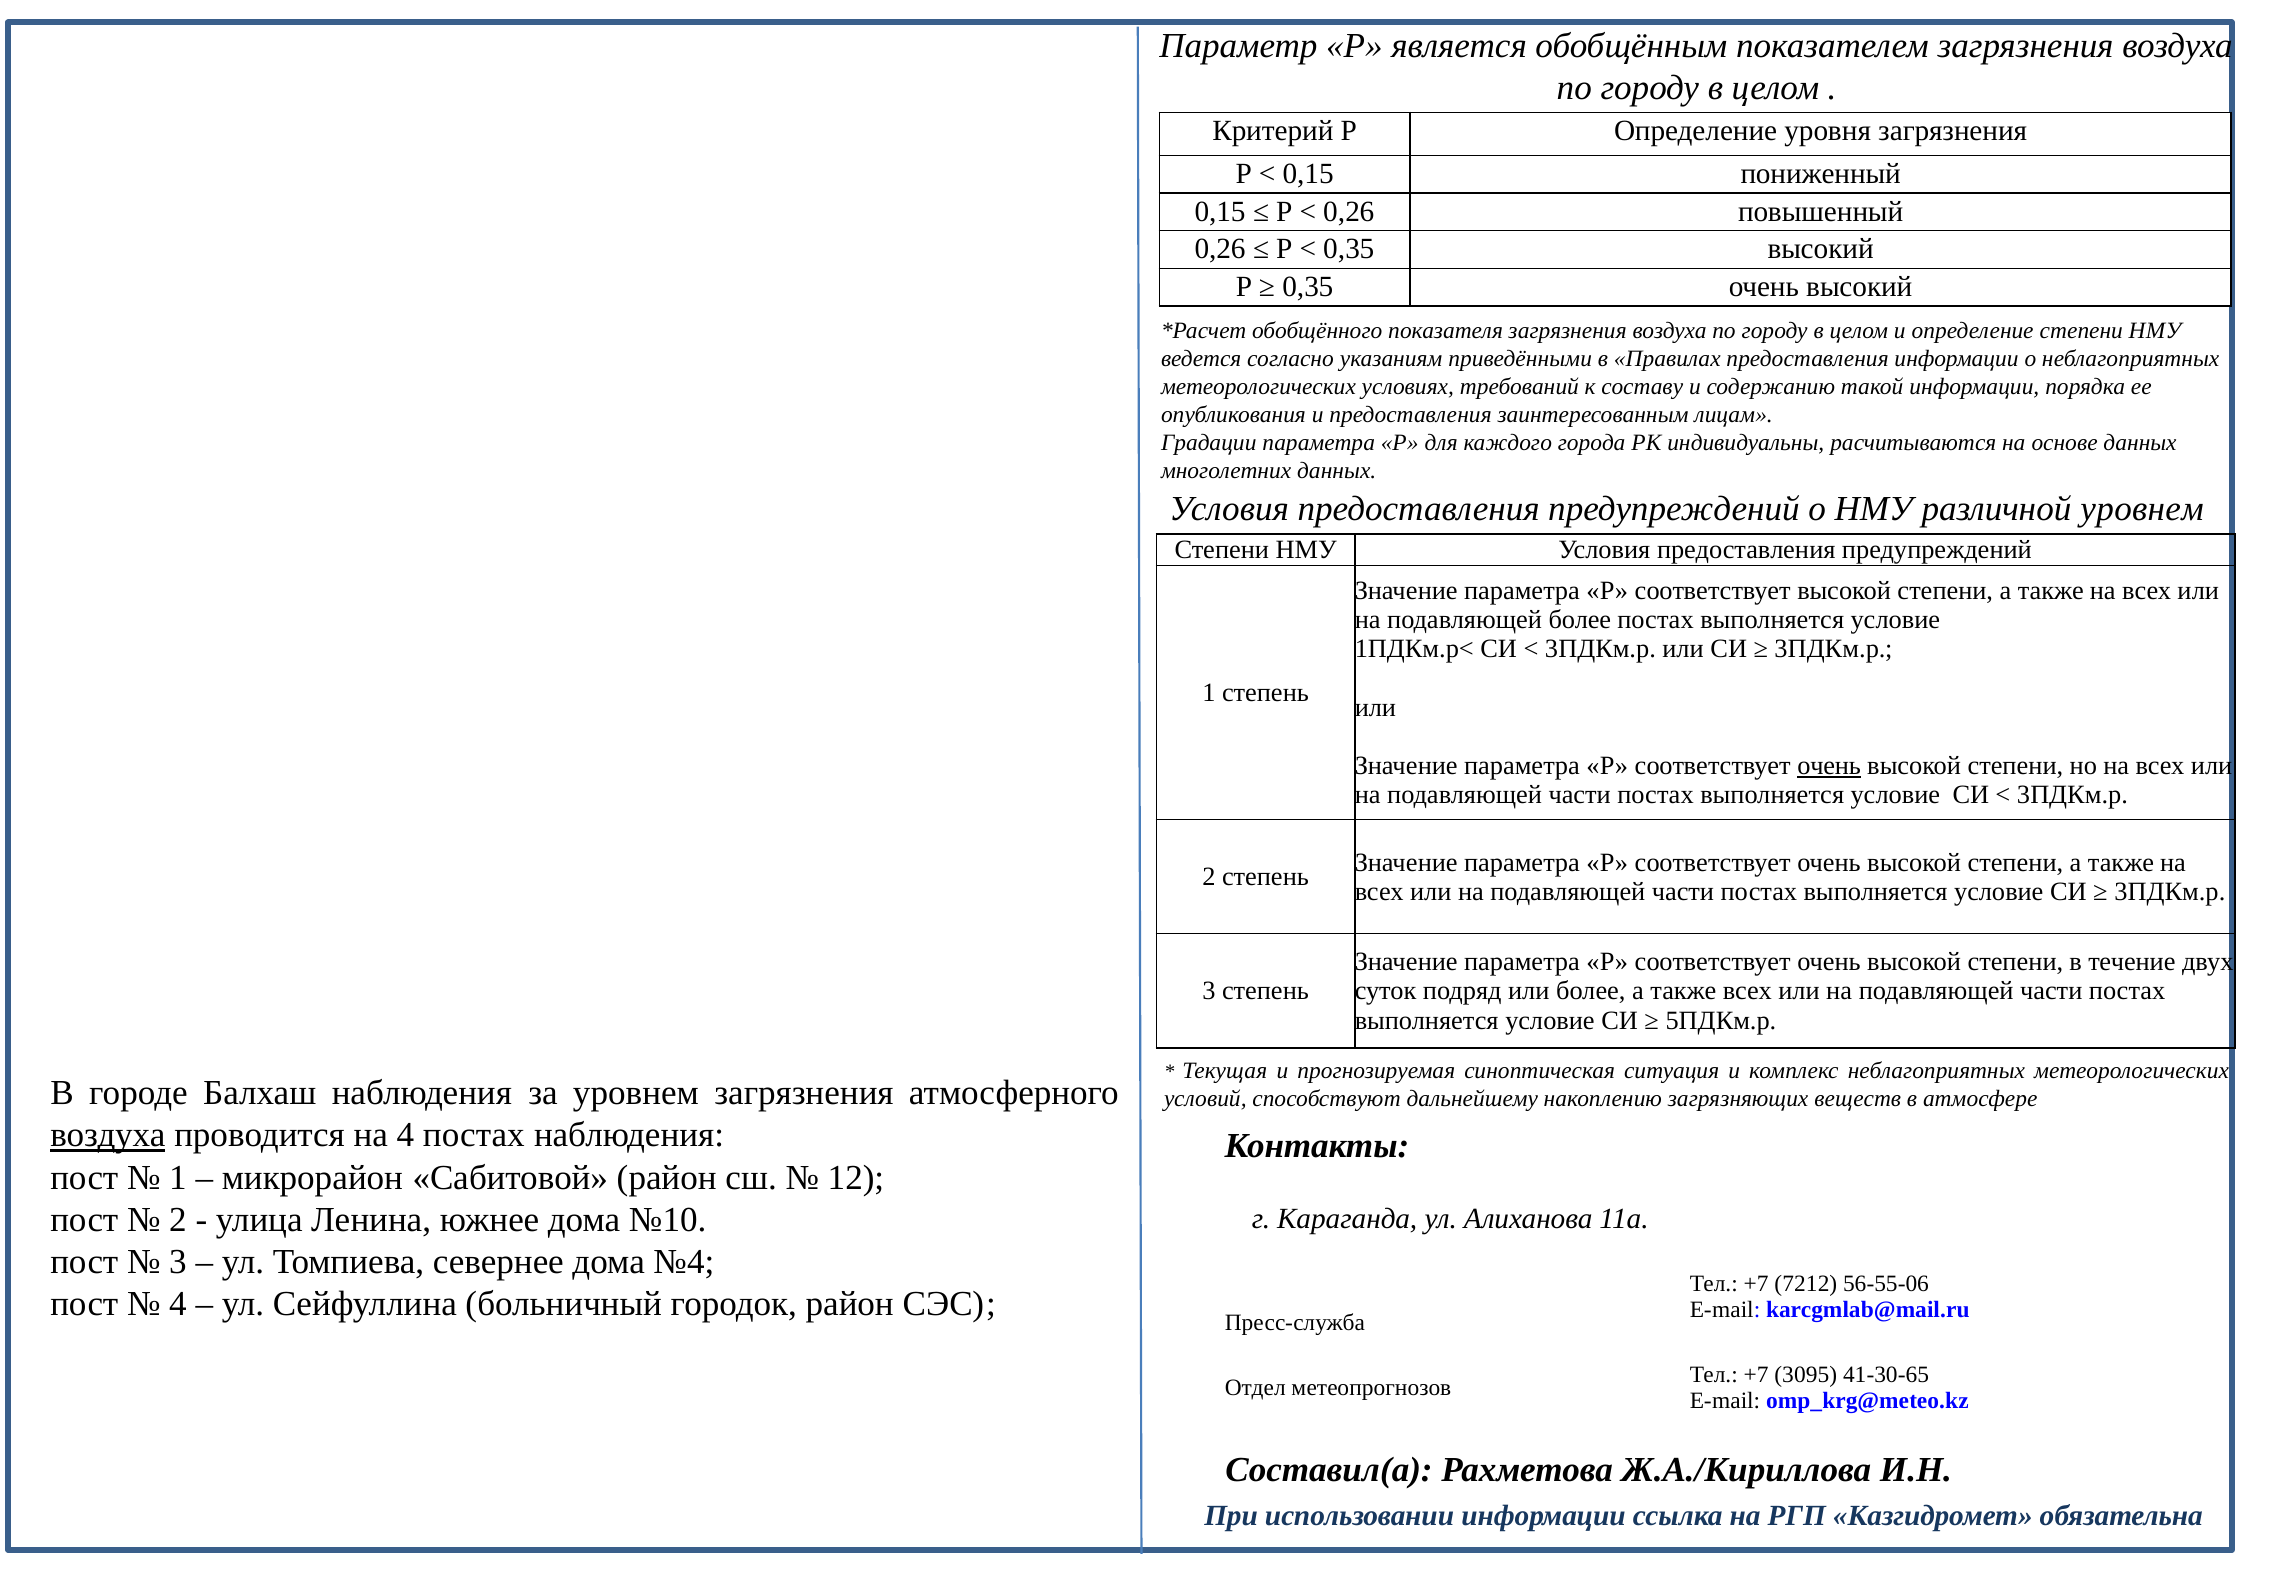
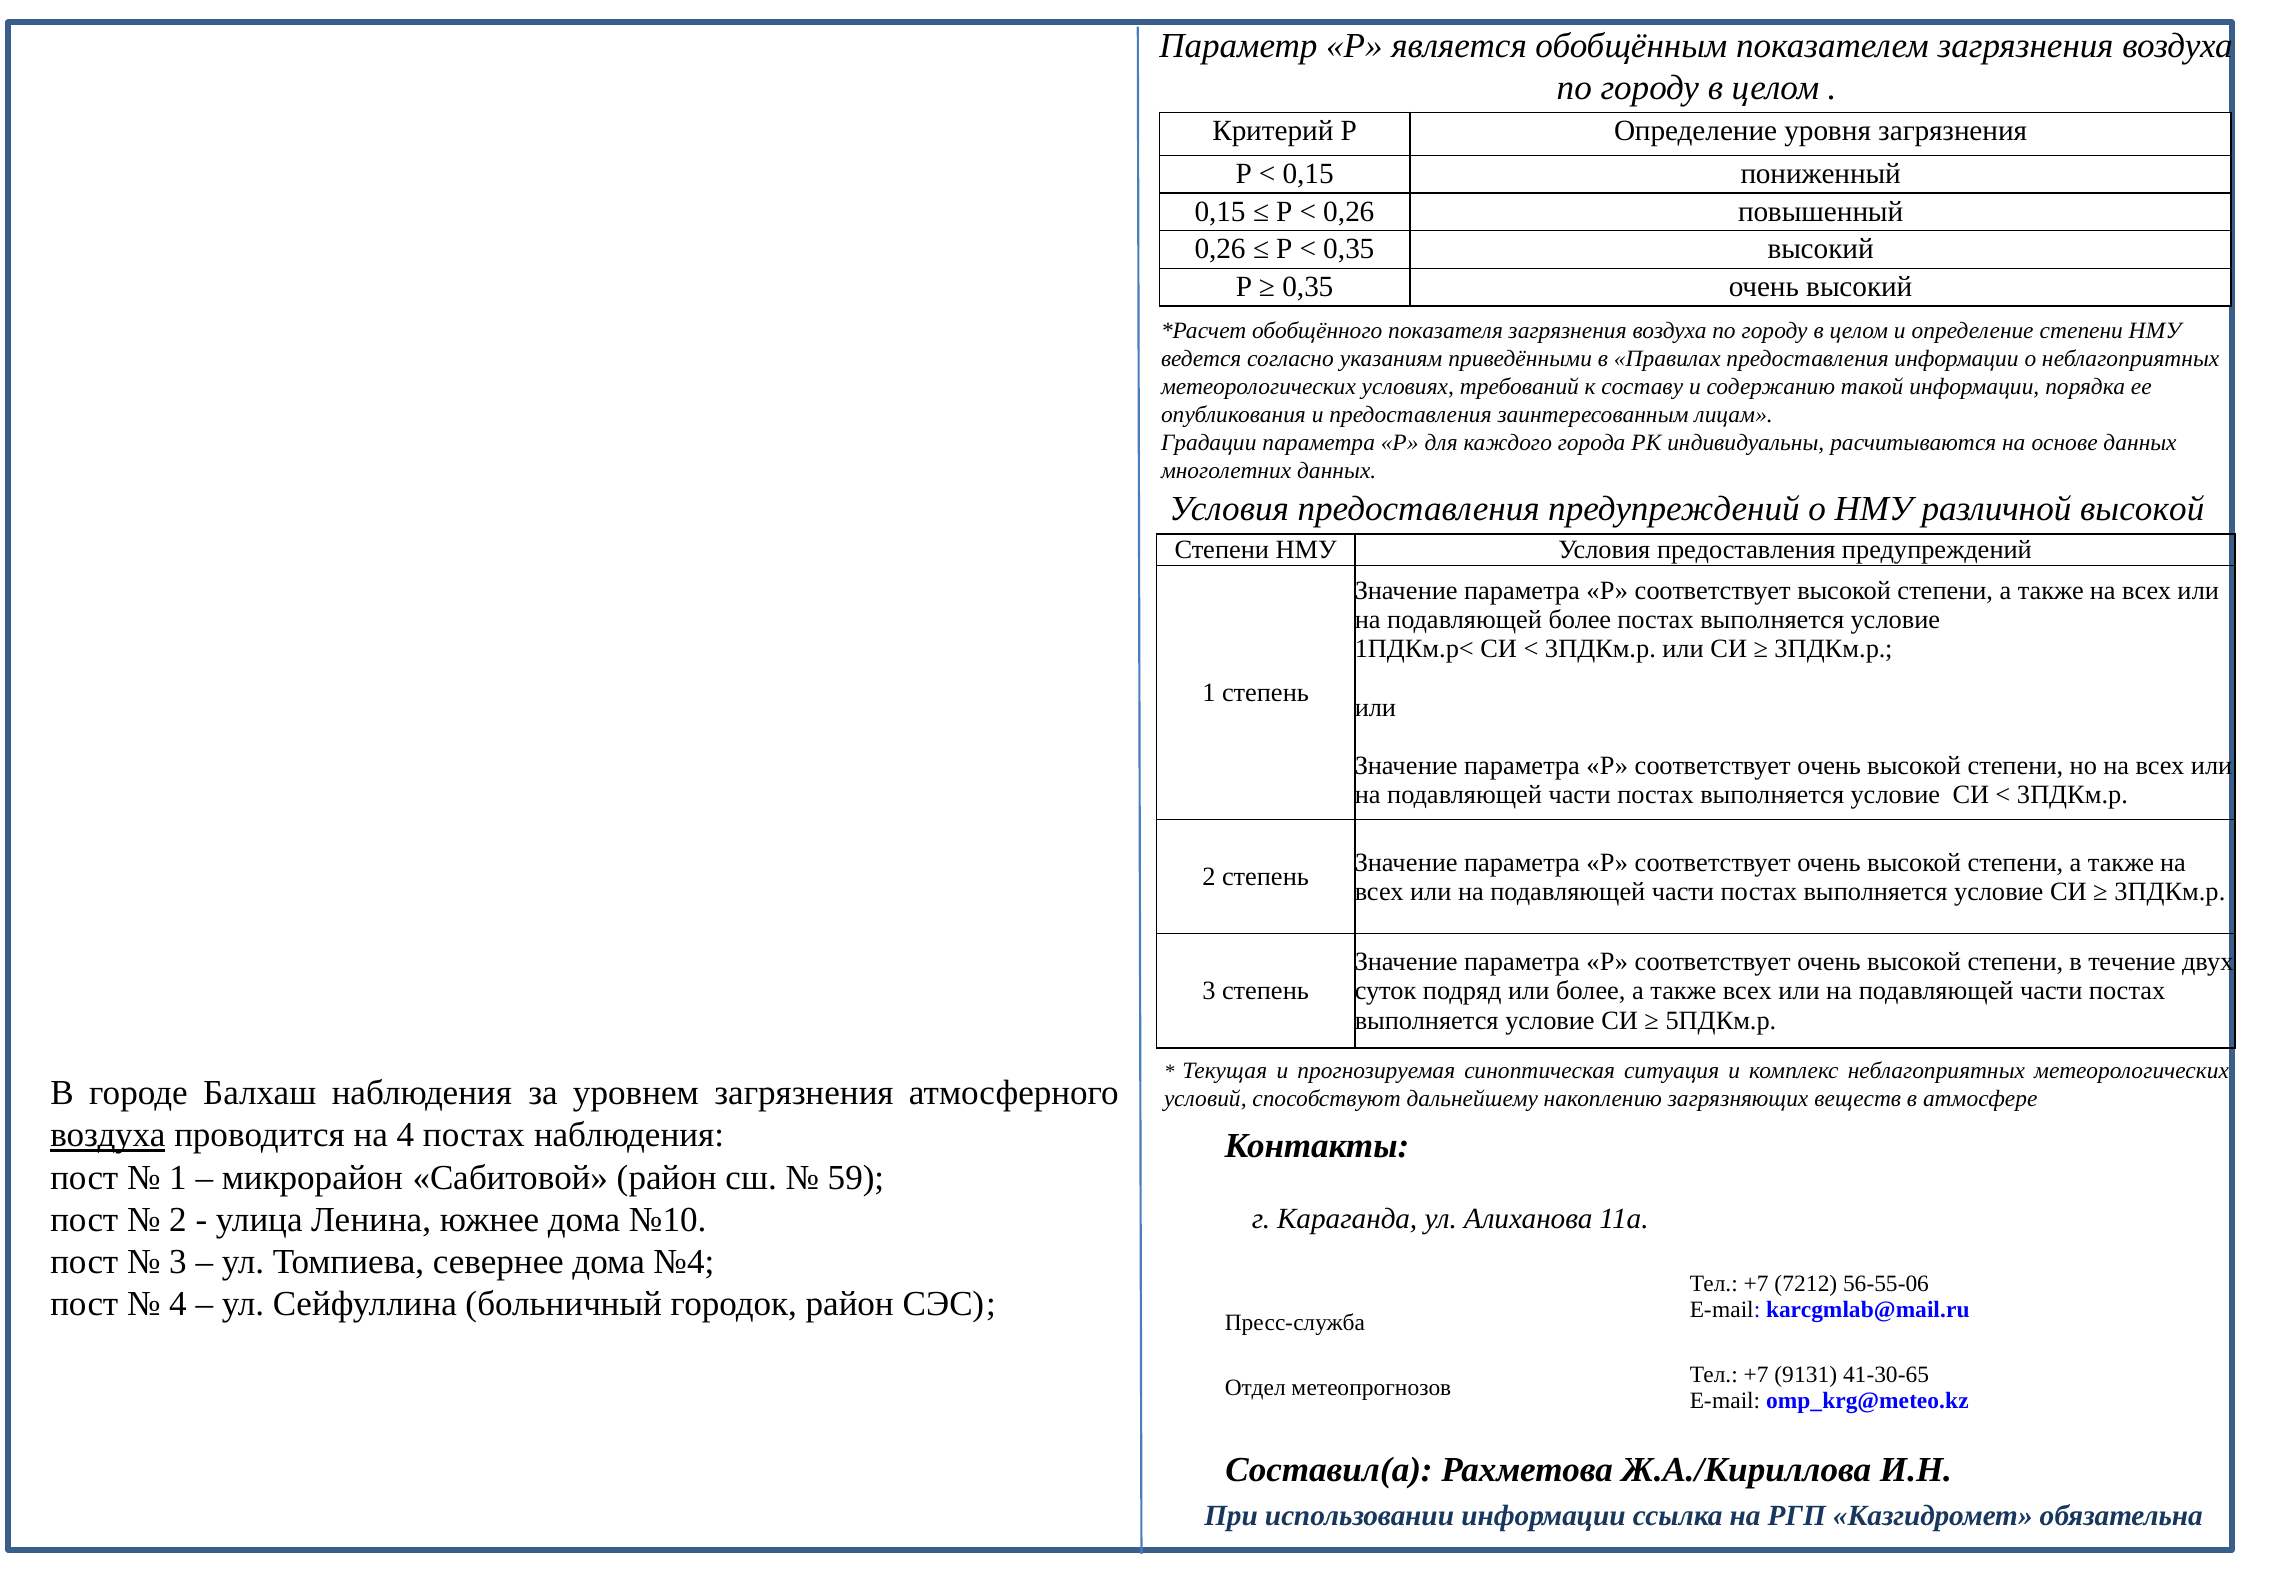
различной уровнем: уровнем -> высокой (2142, 509)
очень underline: present -> none (1829, 766)
12: 12 -> 59 (856, 1177)
3095: 3095 -> 9131 (1806, 1375)
